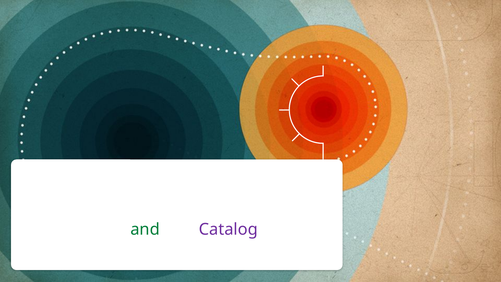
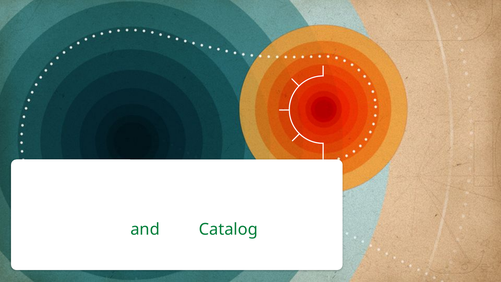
Catalog colour: purple -> green (228, 229)
